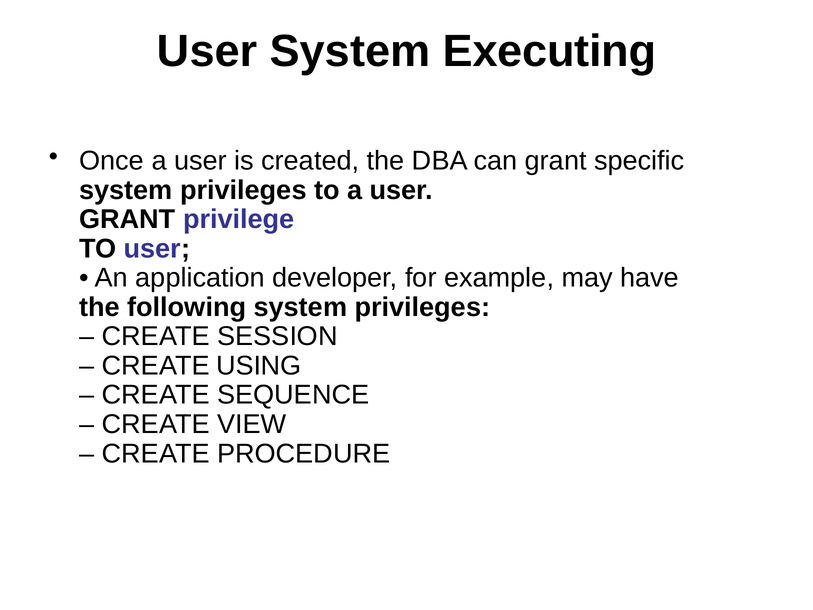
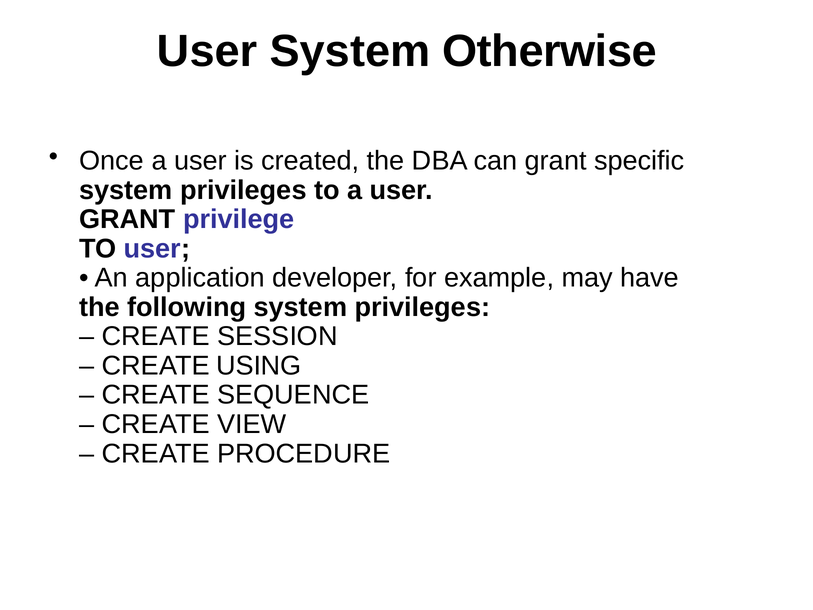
Executing: Executing -> Otherwise (550, 51)
